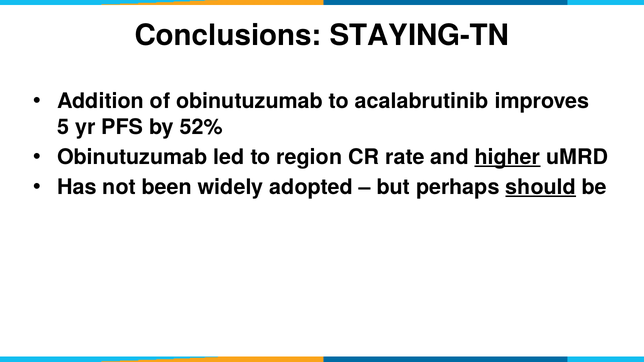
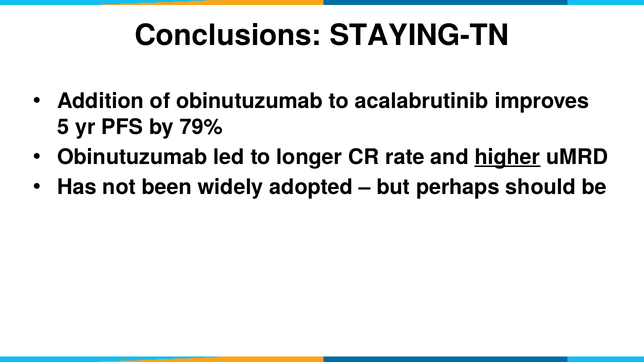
52%: 52% -> 79% (201, 127)
region: region -> longer (309, 157)
should underline: present -> none (541, 187)
